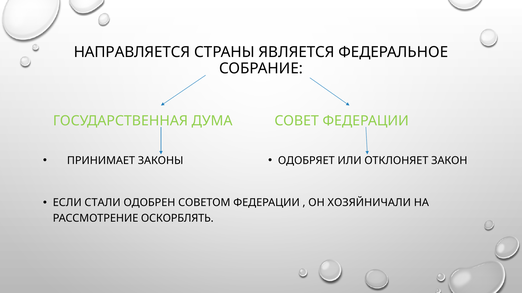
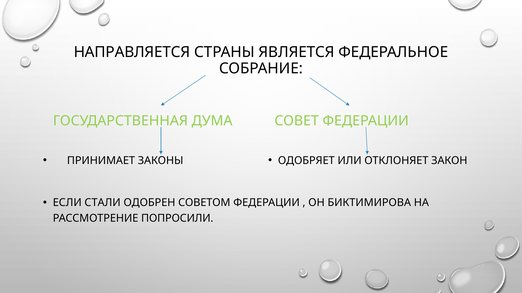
ХОЗЯЙНИЧАЛИ: ХОЗЯЙНИЧАЛИ -> БИКТИМИРОВА (369, 203)
ОСКОРБЛЯТЬ: ОСКОРБЛЯТЬ -> ПОПРОСИЛИ (177, 219)
